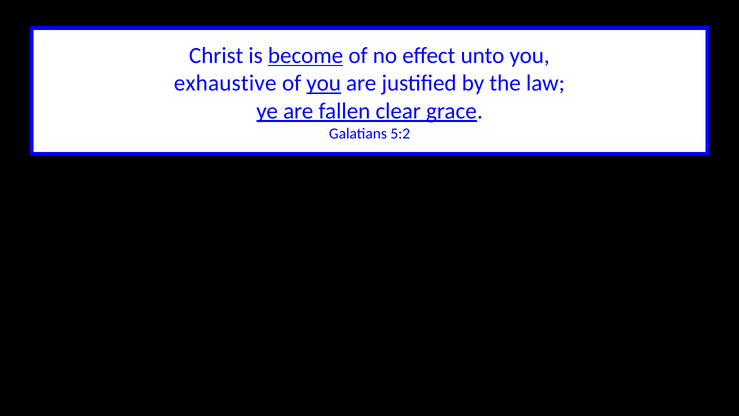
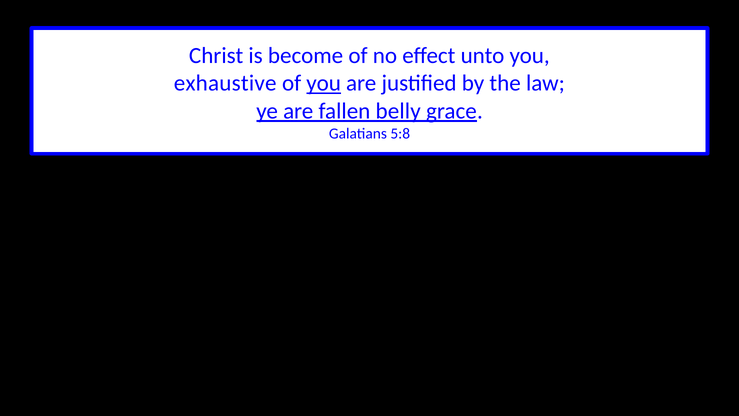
become underline: present -> none (306, 55)
clear: clear -> belly (398, 111)
5:2: 5:2 -> 5:8 (400, 133)
